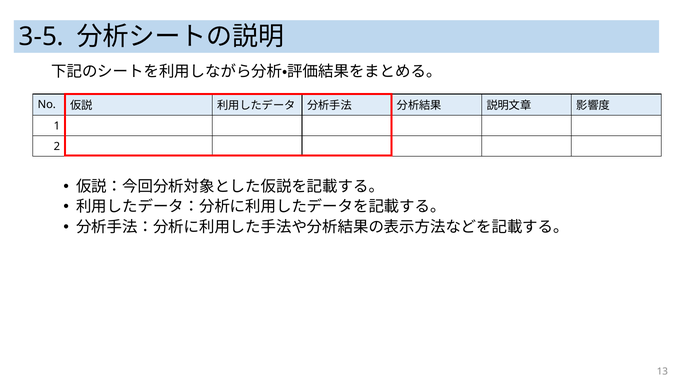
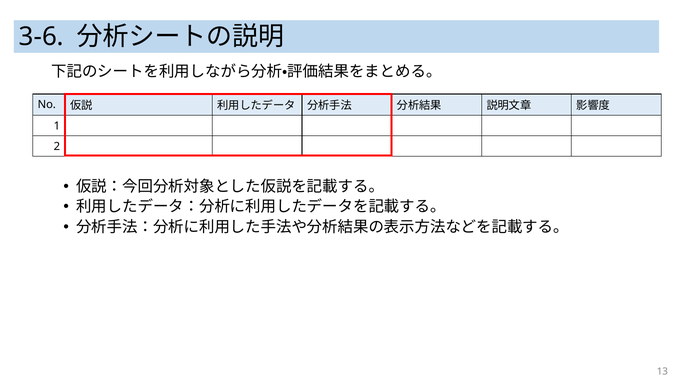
3-5: 3-5 -> 3-6 (41, 37)
